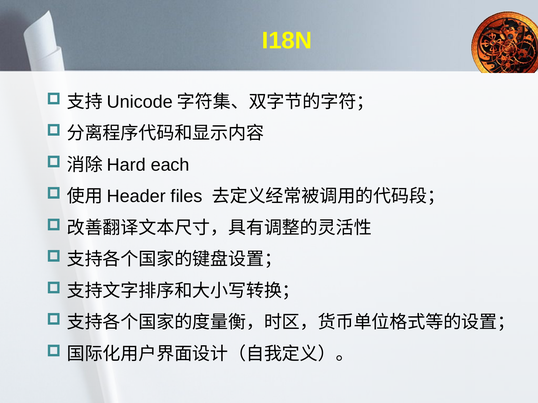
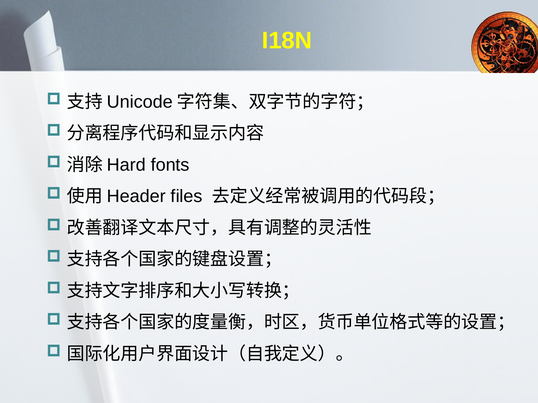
each: each -> fonts (170, 165)
